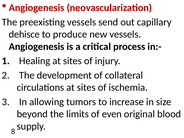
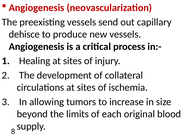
even: even -> each (112, 114)
